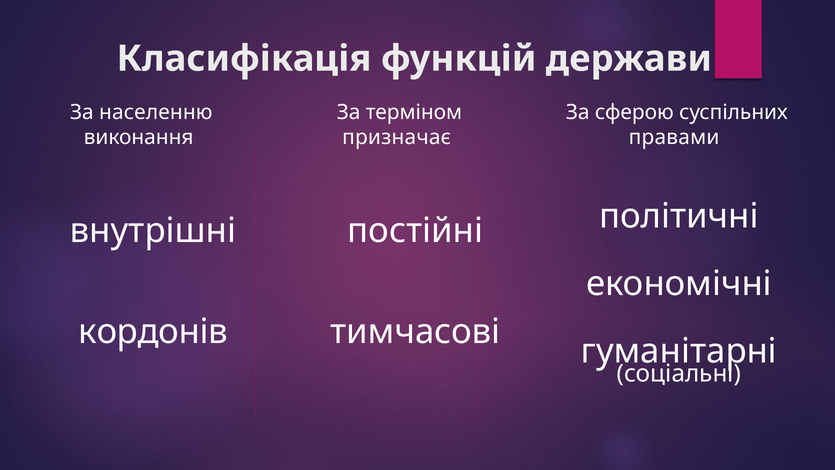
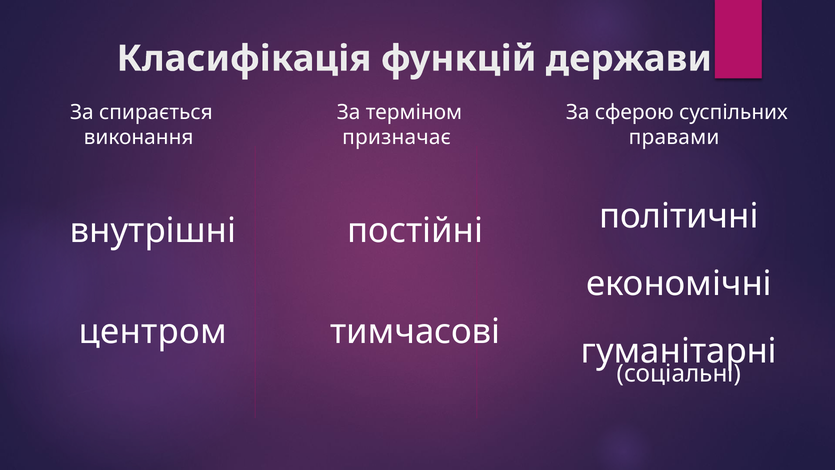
населенню: населенню -> спирається (156, 112)
кордонів: кордонів -> центром (153, 332)
